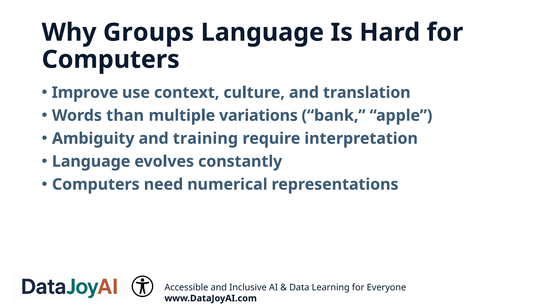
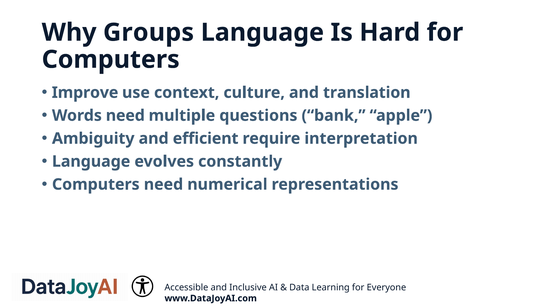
Words than: than -> need (125, 115)
variations: variations -> questions (258, 115)
training: training -> efficient (206, 138)
